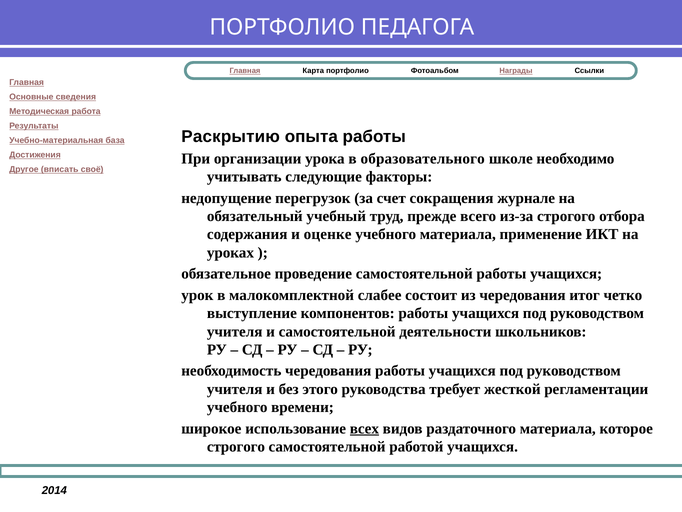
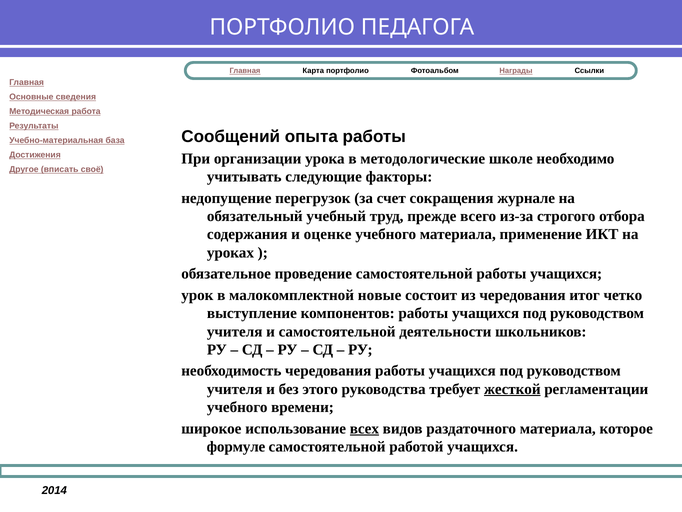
Раскрытию: Раскрытию -> Сообщений (231, 136)
образовательного: образовательного -> методологические (423, 159)
слабее: слабее -> новые (380, 295)
жесткой underline: none -> present (512, 389)
строгого: строгого -> формуле (236, 446)
